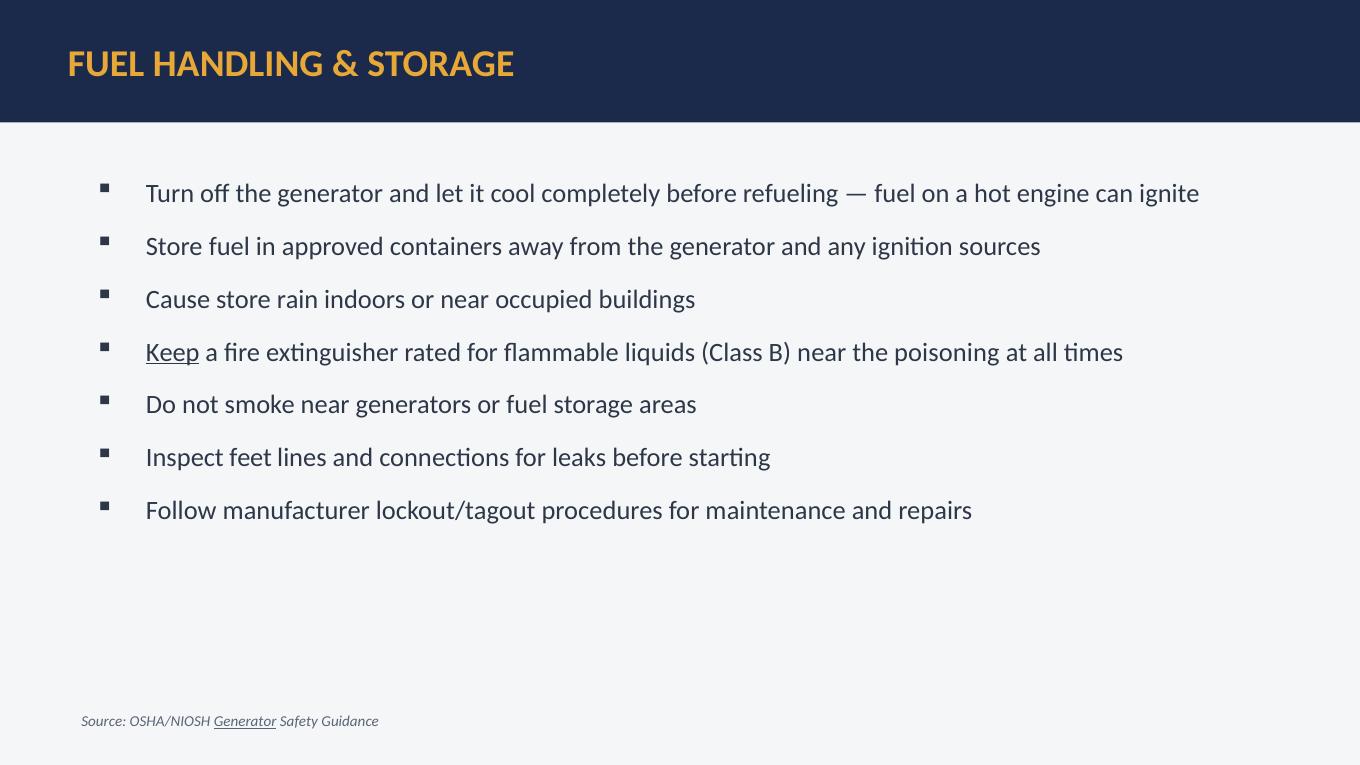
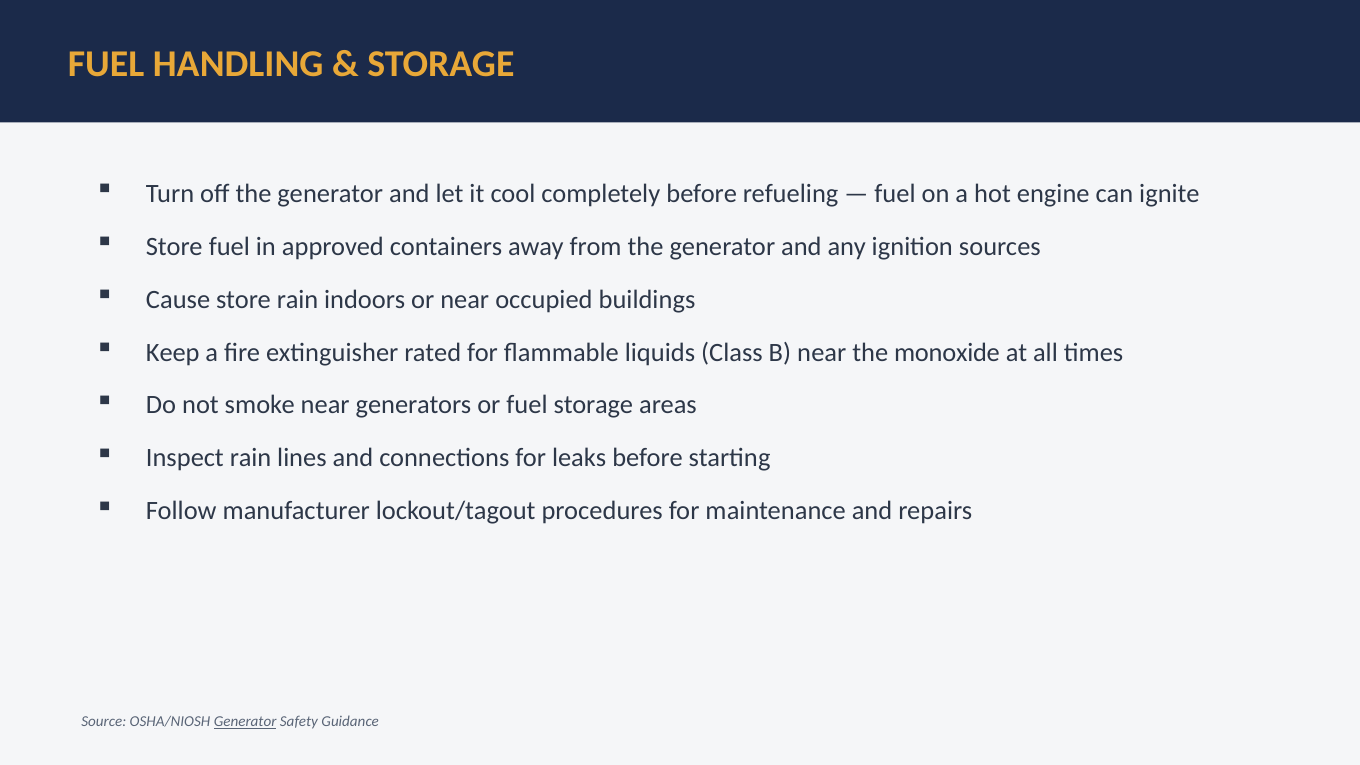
Keep underline: present -> none (173, 352)
poisoning: poisoning -> monoxide (947, 352)
Inspect feet: feet -> rain (251, 458)
